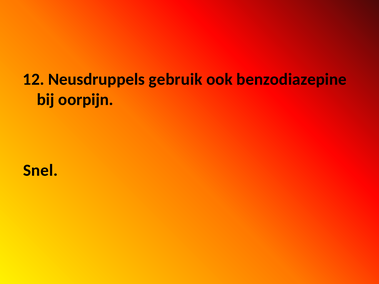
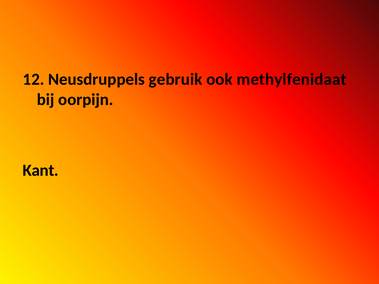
benzodiazepine: benzodiazepine -> methylfenidaat (292, 80)
Snel: Snel -> Kant (41, 170)
